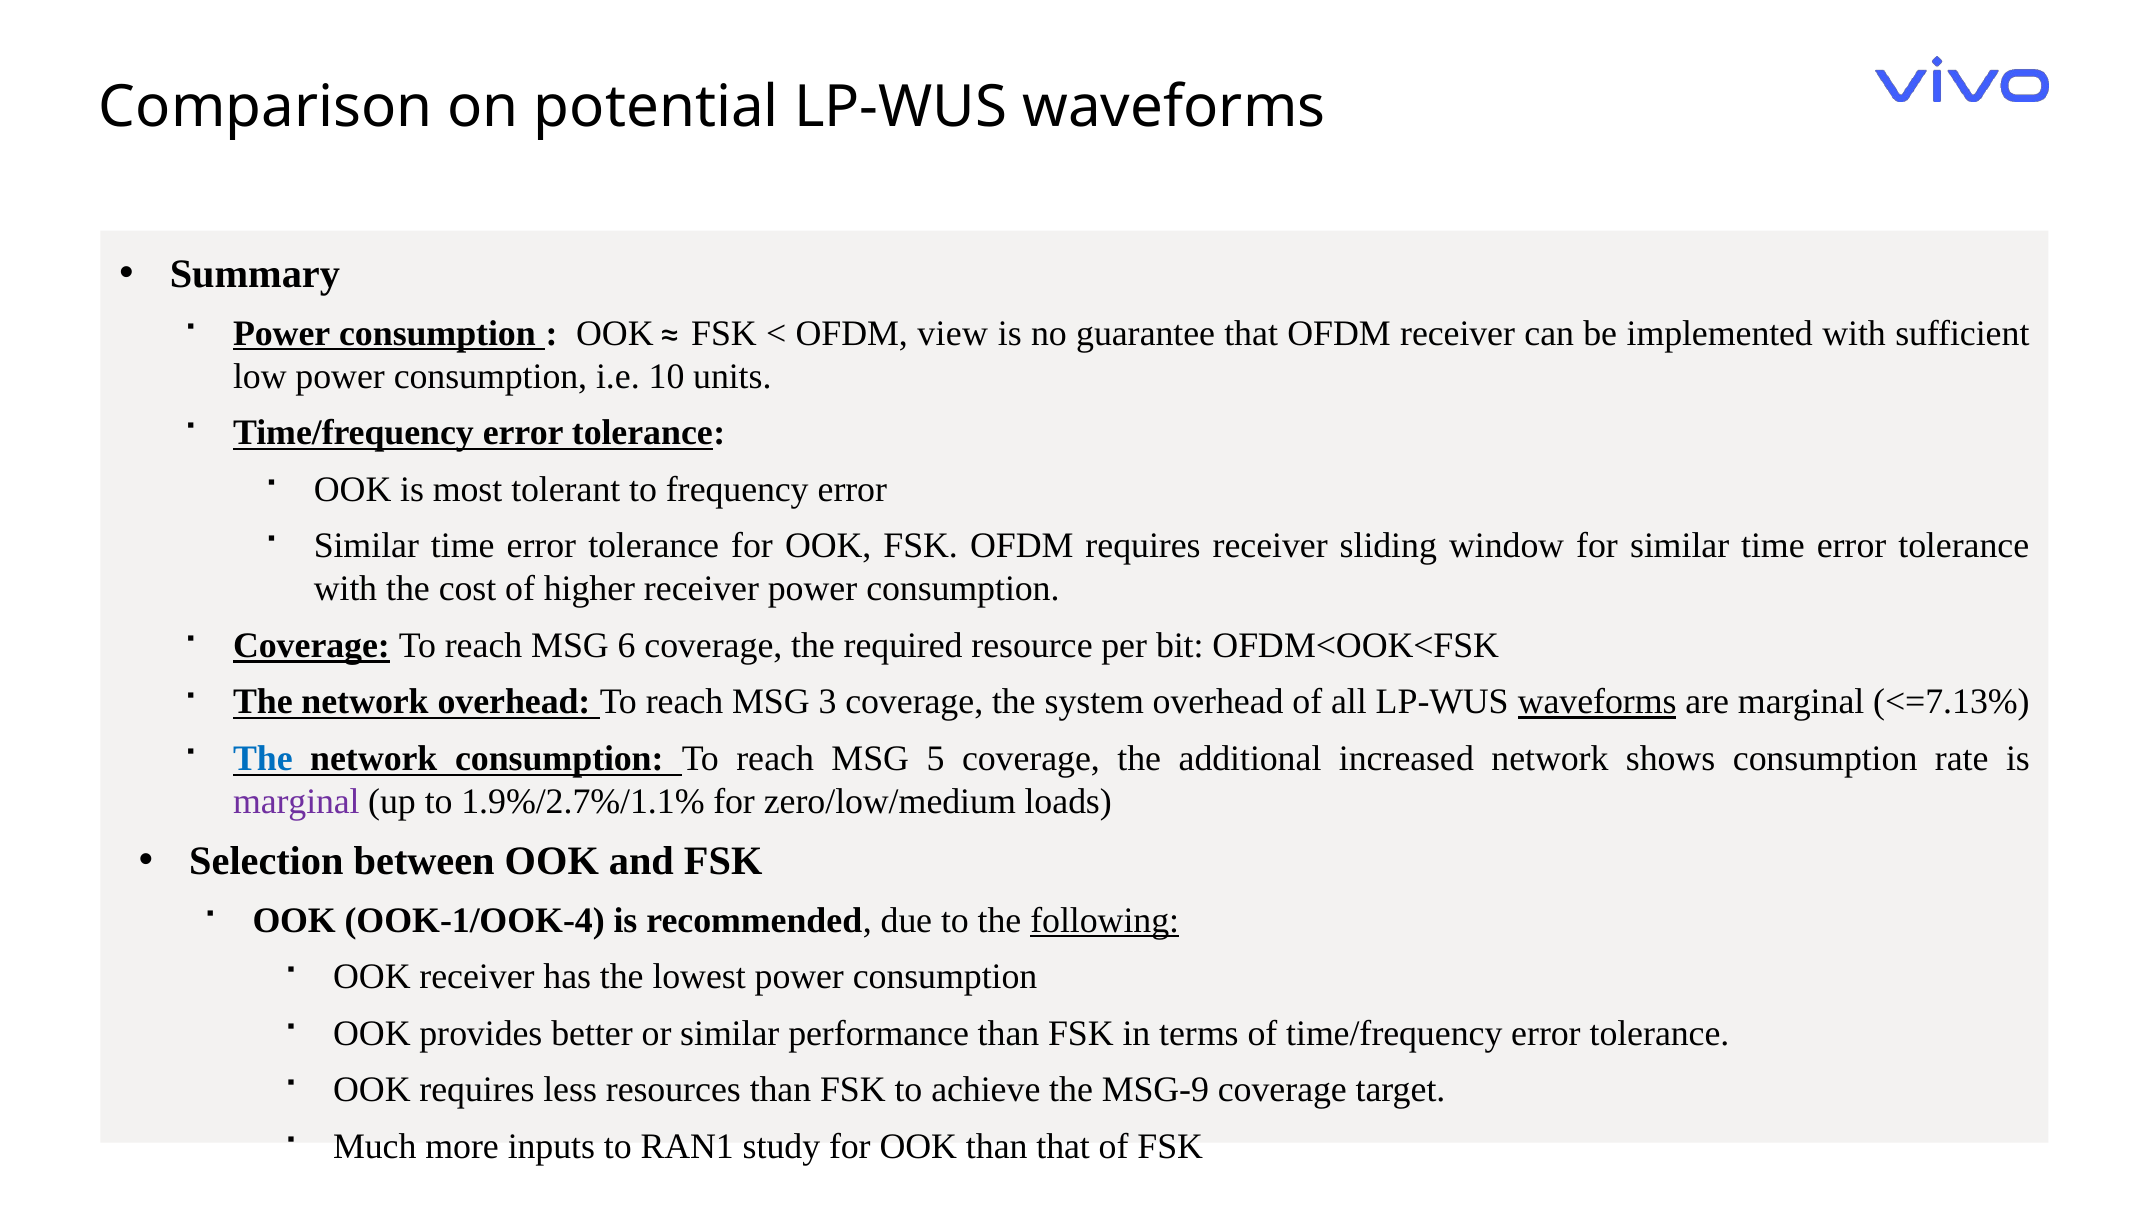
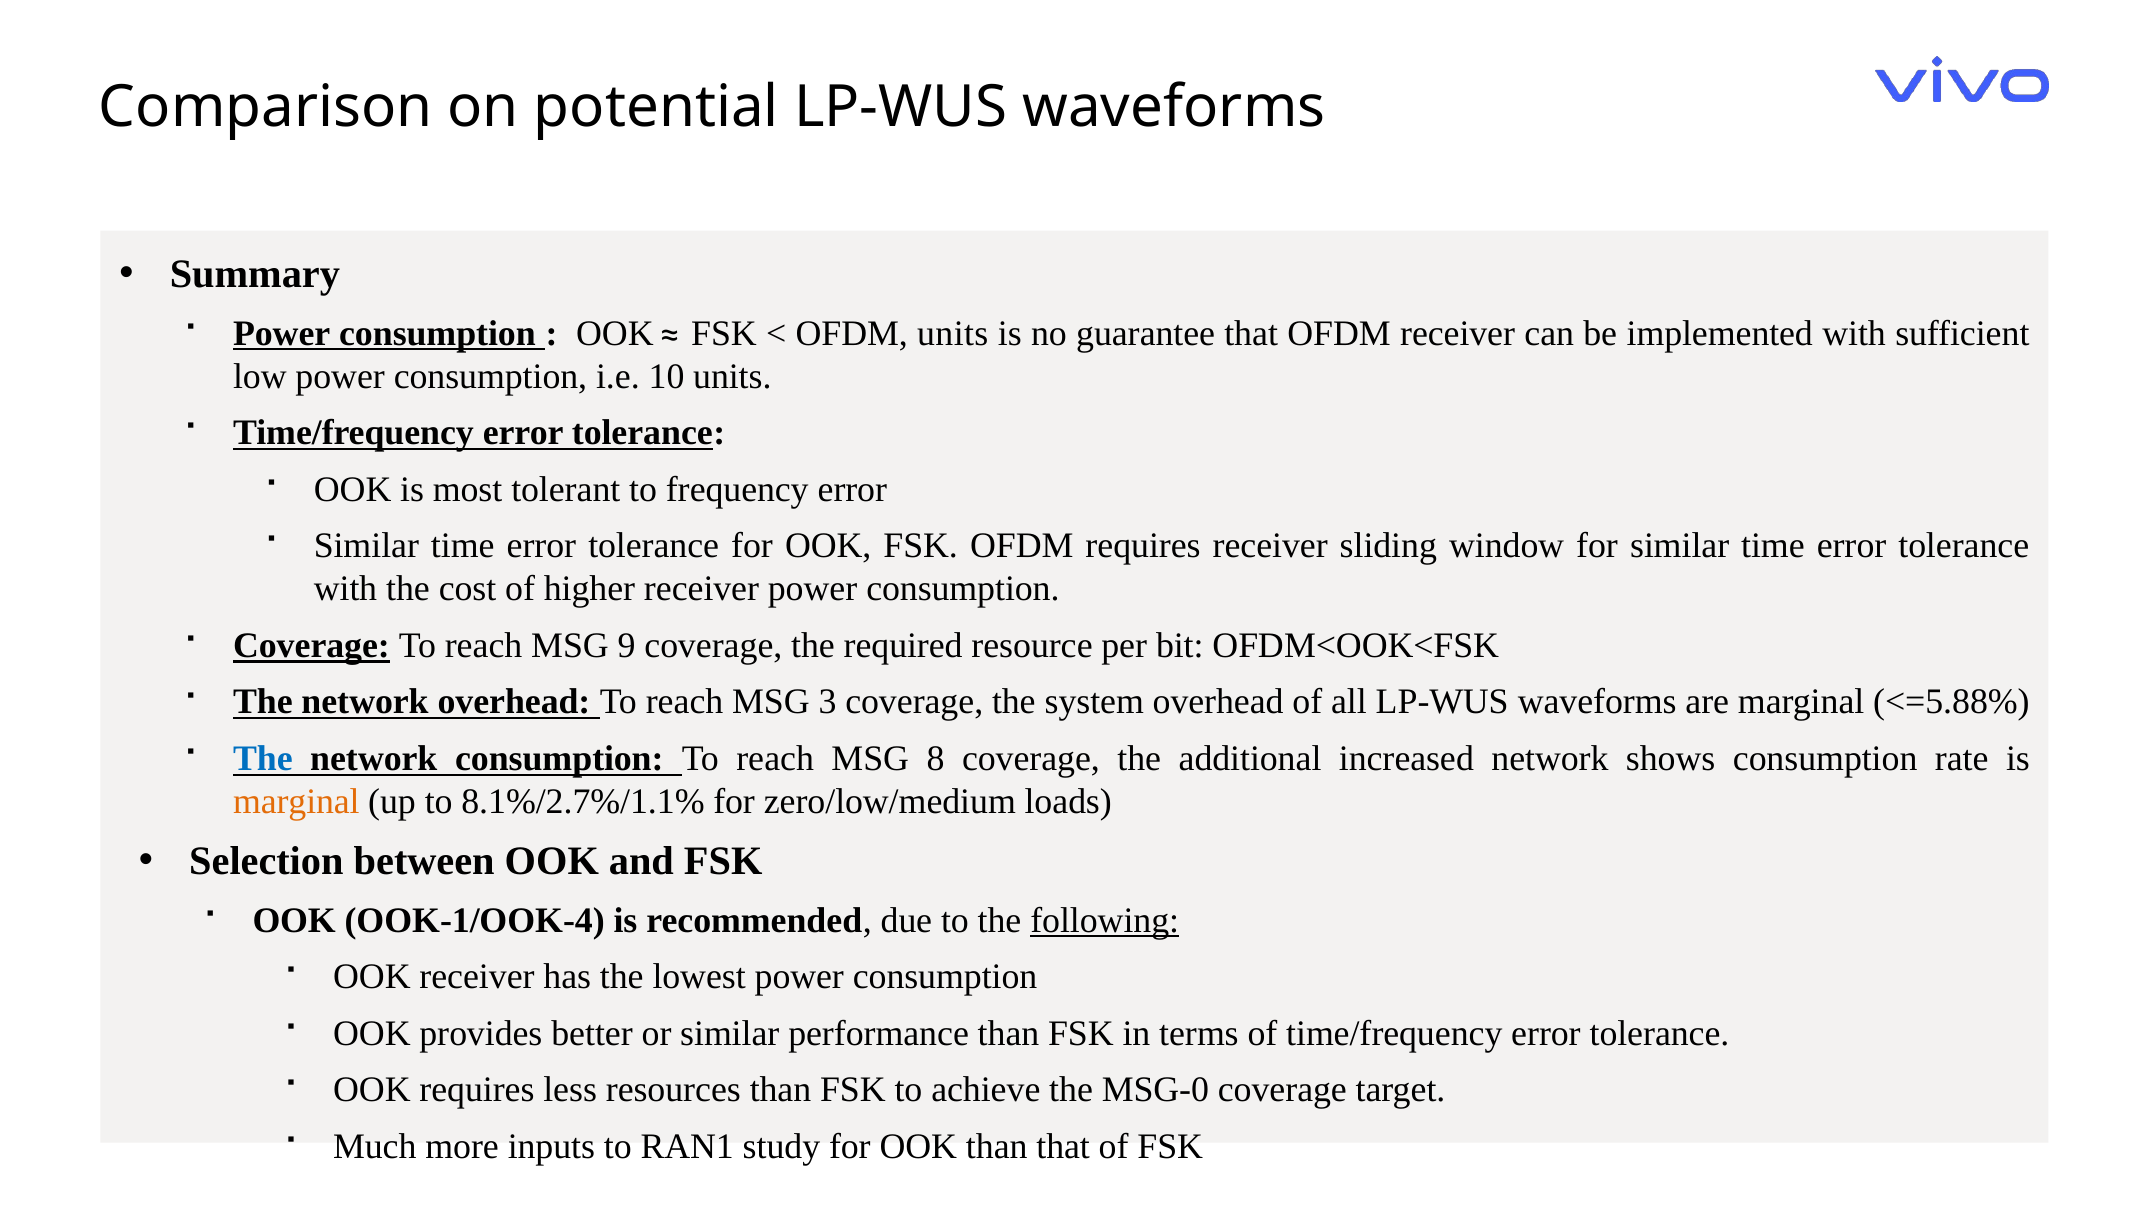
OFDM view: view -> units (953, 333)
6: 6 -> 9 (627, 645)
waveforms underline: present -> none (1597, 702)
<=7.13%: <=7.13% -> <=5.88% (1951, 702)
5: 5 -> 8 (935, 758)
marginal colour: purple -> orange (296, 801)
1.9%/2.7%/1.1%: 1.9%/2.7%/1.1% -> 8.1%/2.7%/1.1% (583, 801)
MSG-9: MSG-9 -> MSG-0 (1155, 1089)
